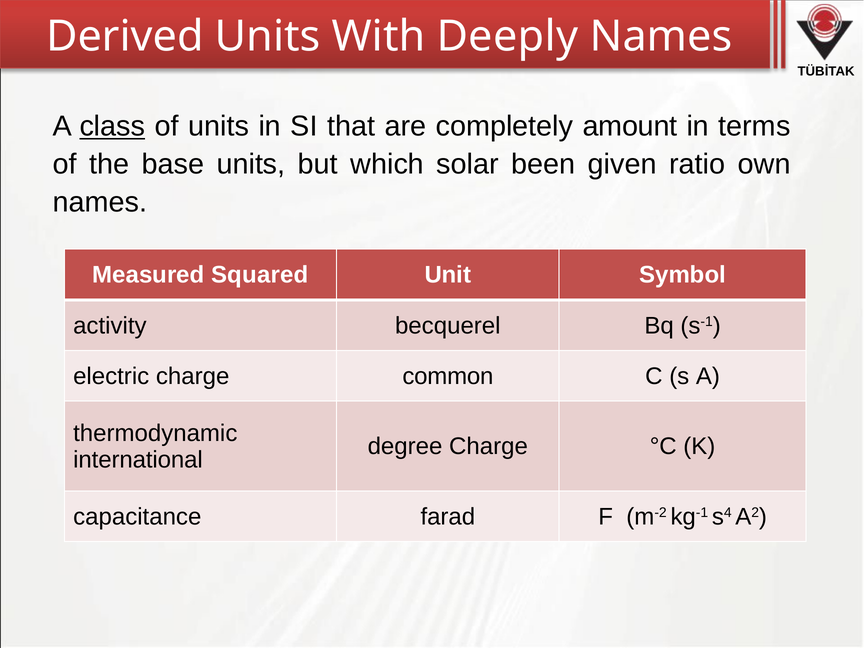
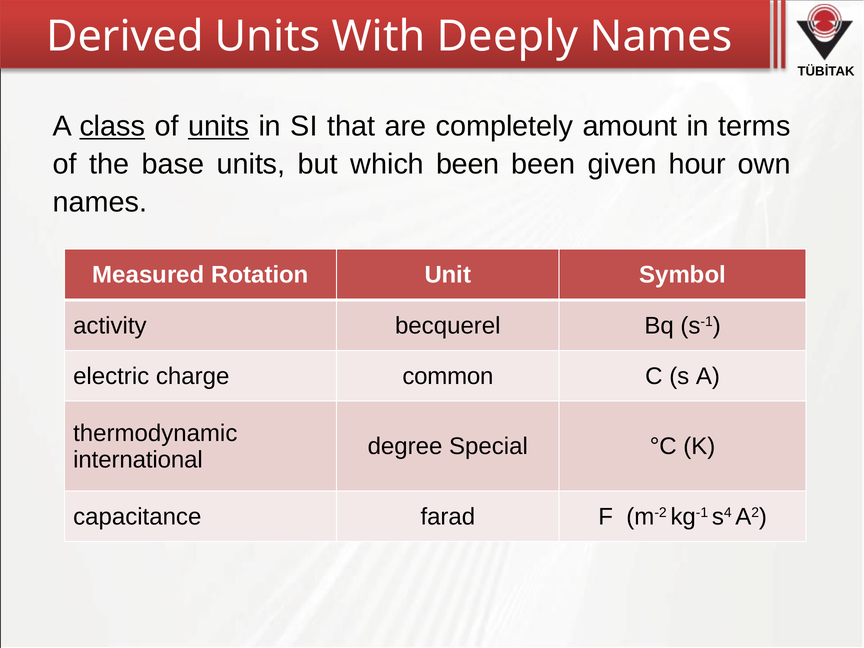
units underline: none -> present (219, 126)
which solar: solar -> been (468, 164)
ratio: ratio -> hour (697, 164)
Squared: Squared -> Rotation (260, 275)
degree Charge: Charge -> Special (488, 446)
